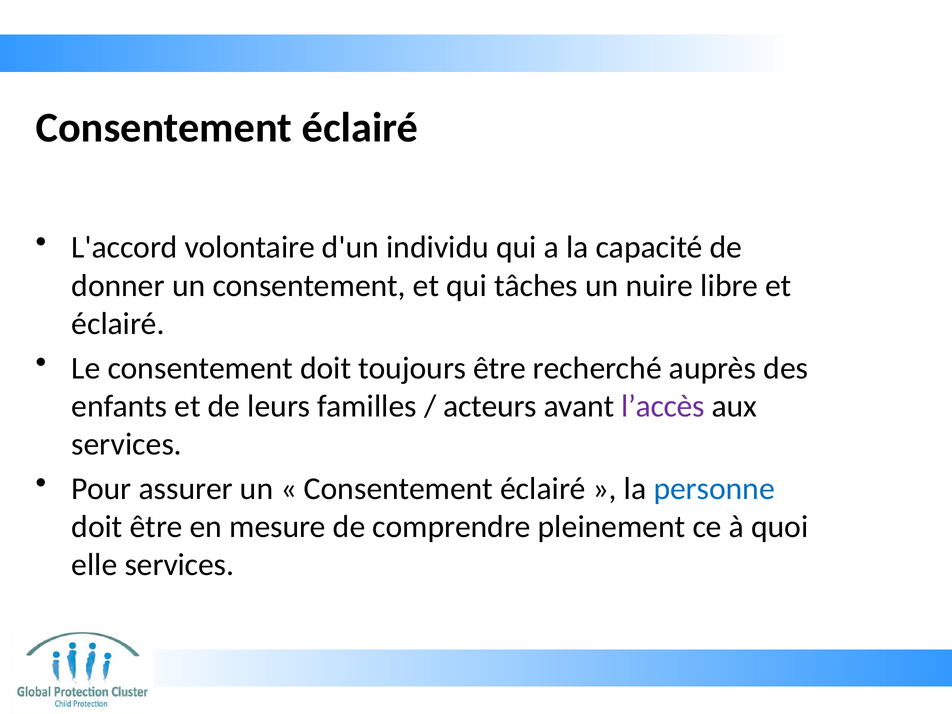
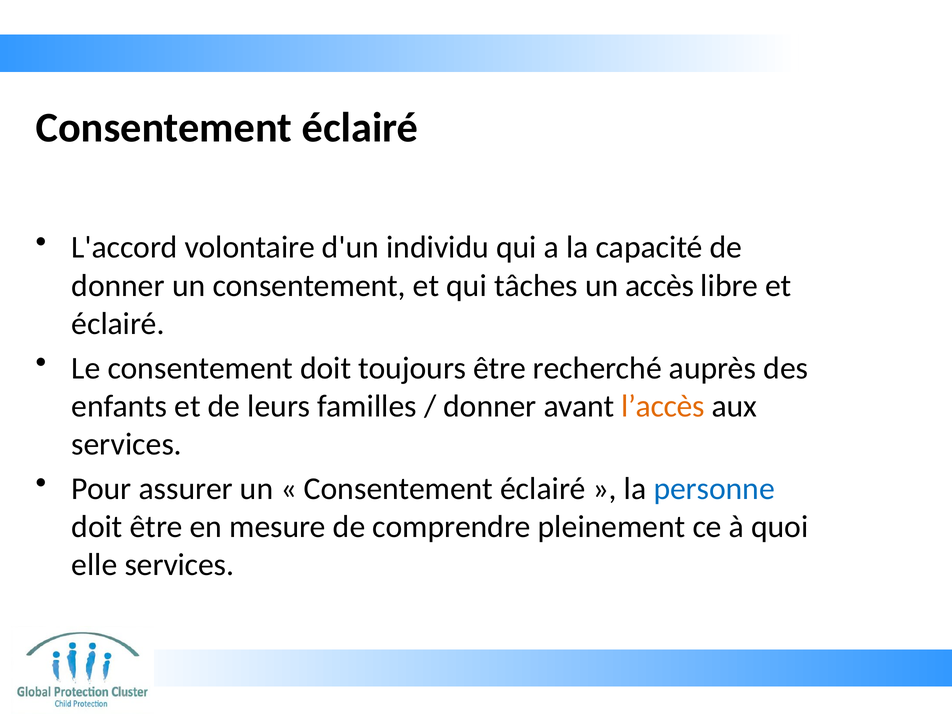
nuire: nuire -> accès (660, 286)
acteurs: acteurs -> donner (490, 406)
l’accès colour: purple -> orange (663, 406)
